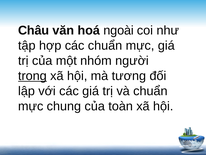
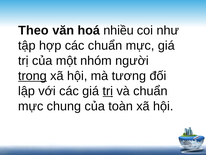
Châu: Châu -> Theo (33, 30)
ngoài: ngoài -> nhiều (119, 30)
trị underline: none -> present (108, 91)
